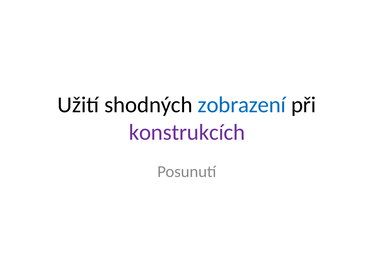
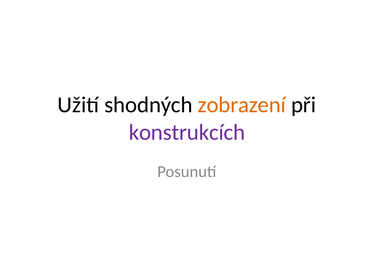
zobrazení colour: blue -> orange (242, 105)
